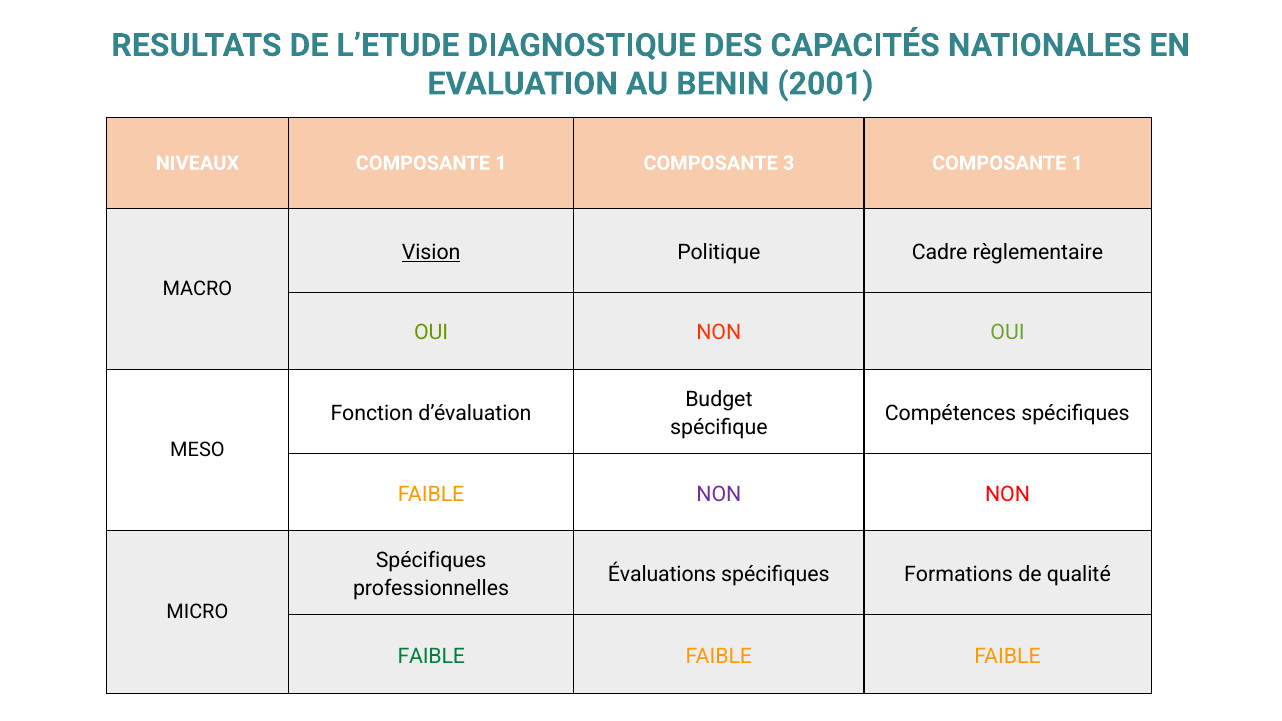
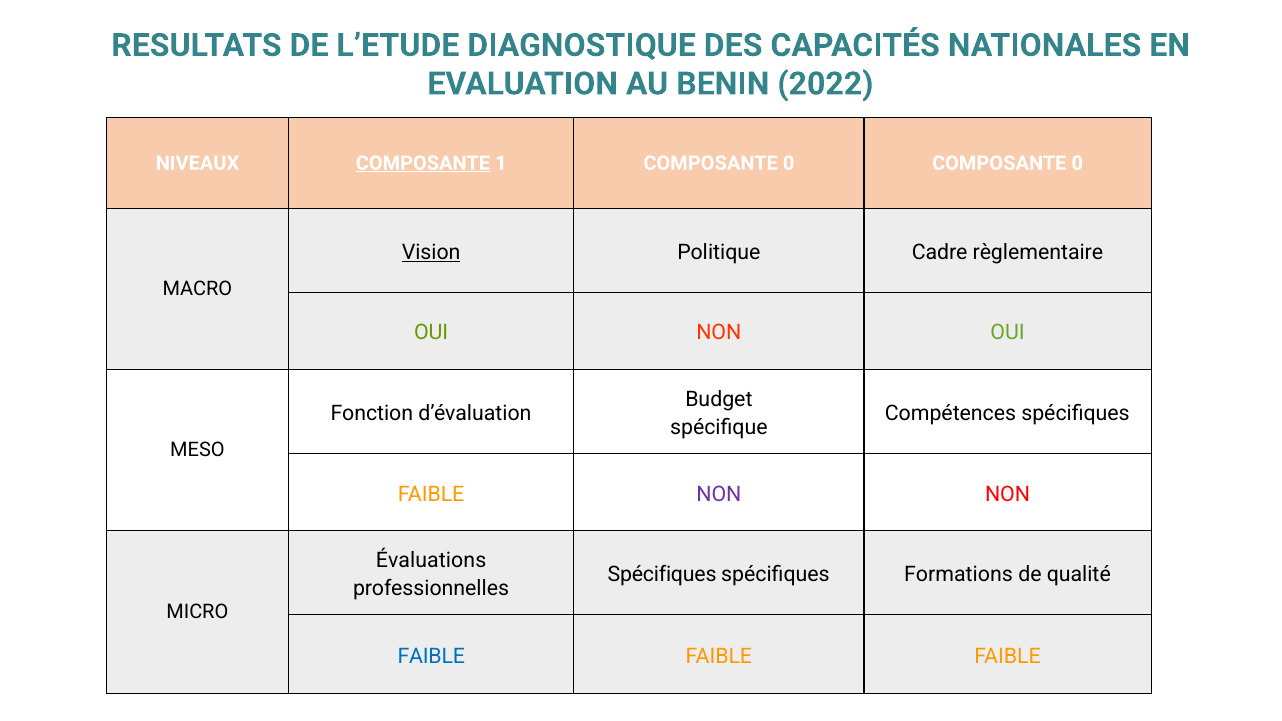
2001: 2001 -> 2022 (825, 84)
COMPOSANTE underline: none -> present (423, 163)
1 COMPOSANTE 3: 3 -> 0 (789, 163)
1: 1 -> 0 (1077, 163)
Spécifiques: Spécifiques -> Évaluations (431, 561)
Évaluations: Évaluations -> Spécifiques (662, 575)
FAIBLE colour: green -> blue (431, 656)
